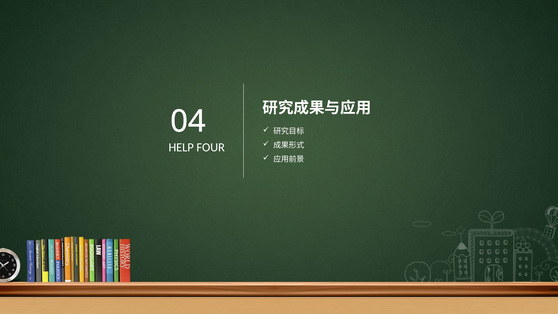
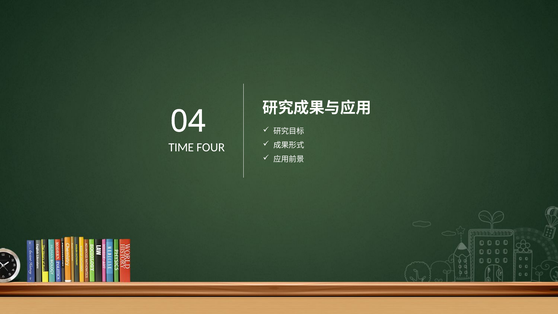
HELP: HELP -> TIME (181, 147)
